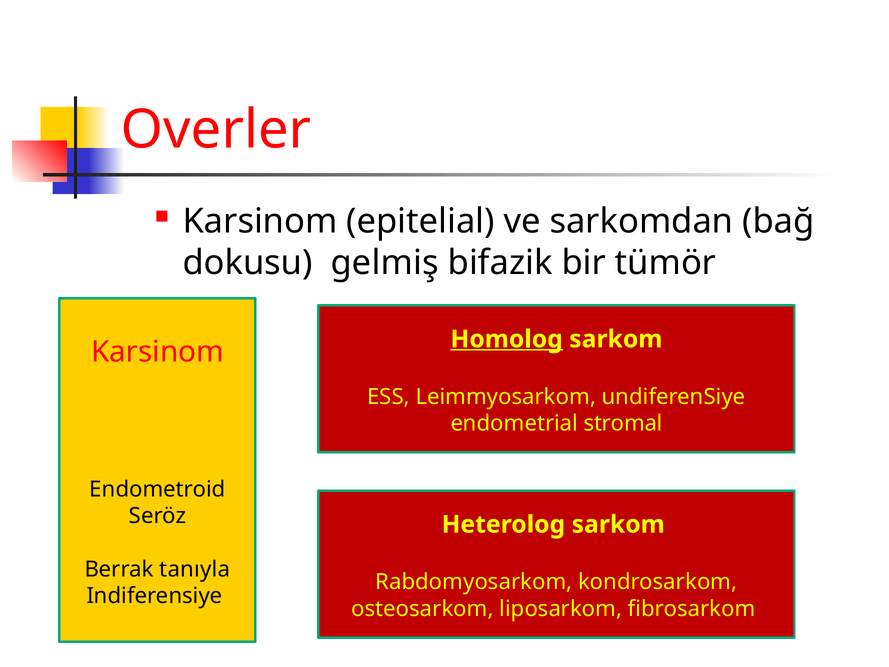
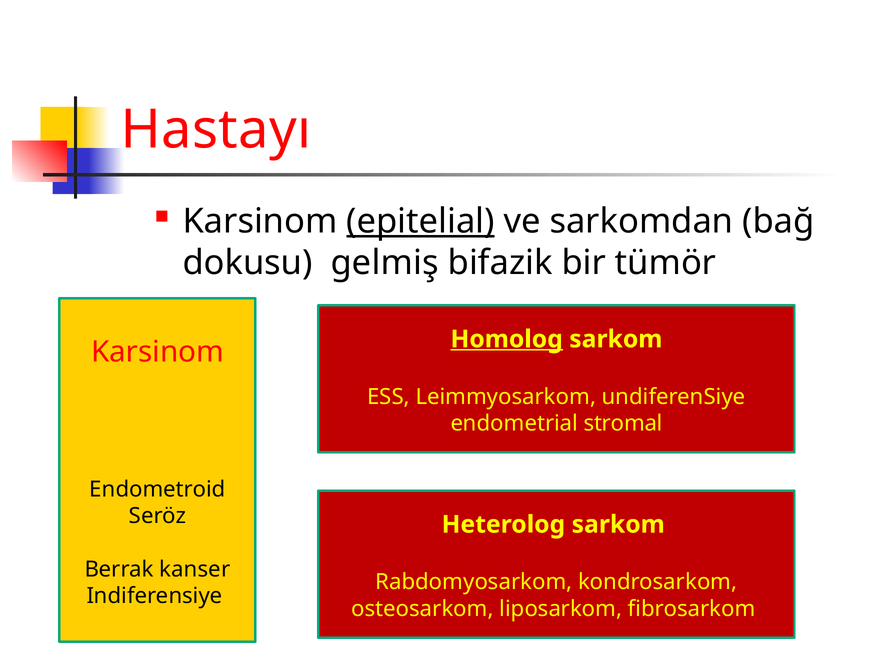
Overler: Overler -> Hastayı (216, 130)
epitelial underline: none -> present (421, 221)
tanıyla: tanıyla -> kanser (195, 569)
